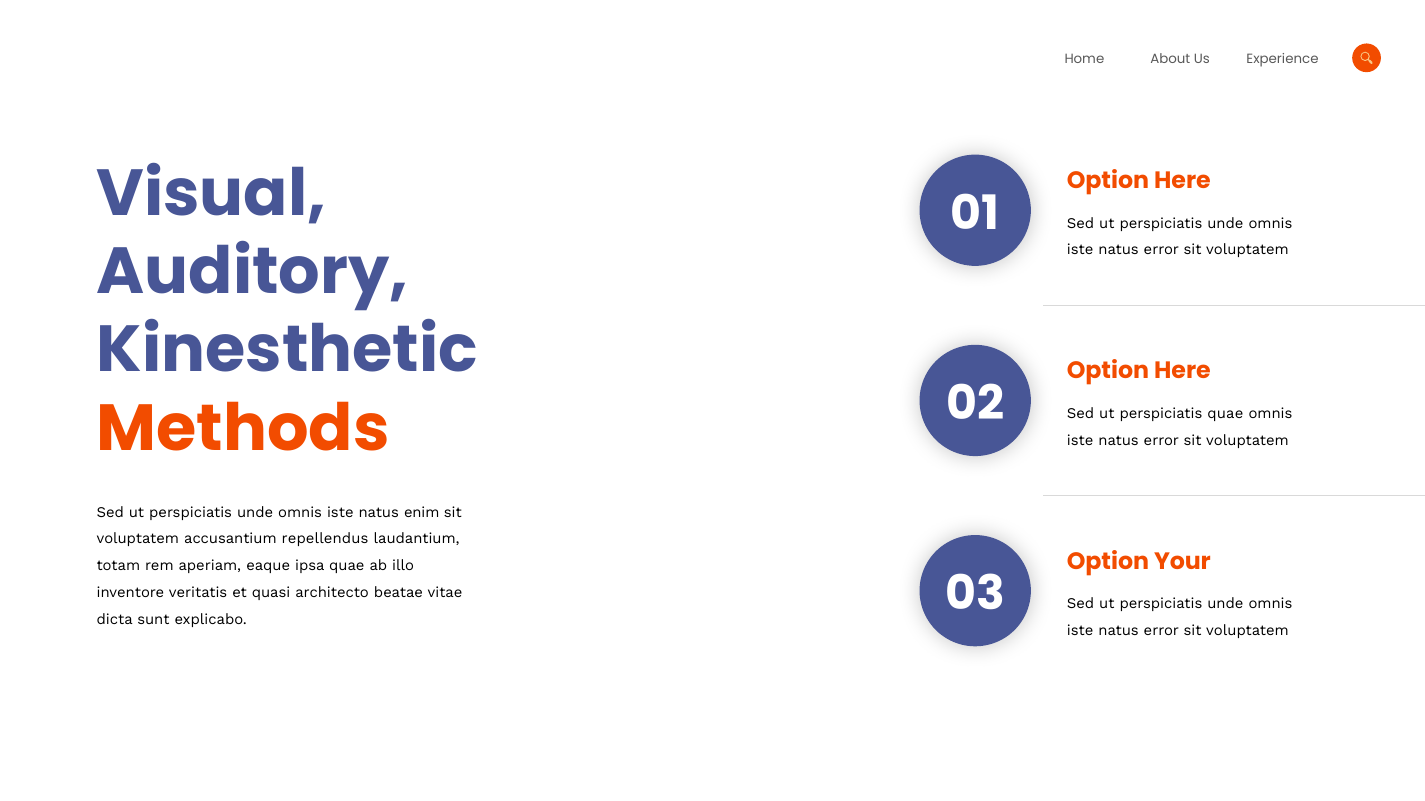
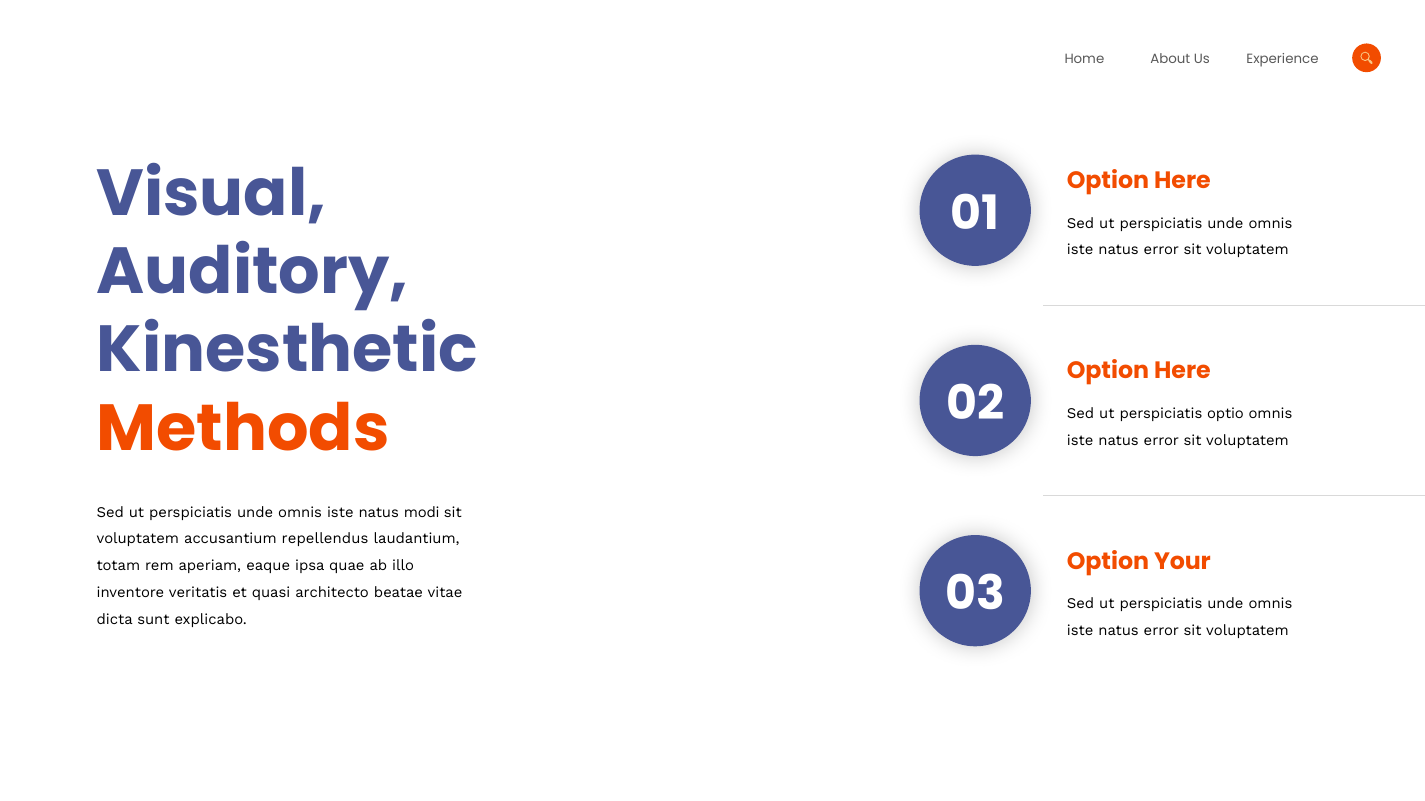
perspiciatis quae: quae -> optio (1226, 414)
enim: enim -> modi (422, 513)
